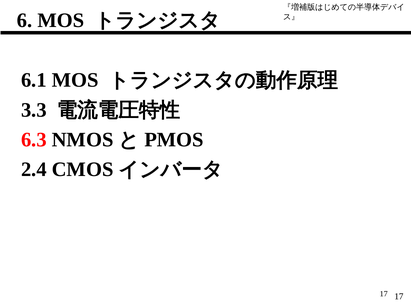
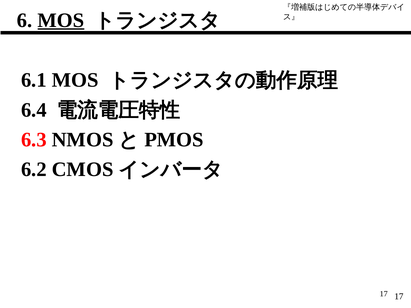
MOS underline: none -> present (61, 20)
3.3: 3.3 -> 6.4 (34, 110)
2.4: 2.4 -> 6.2 (34, 170)
